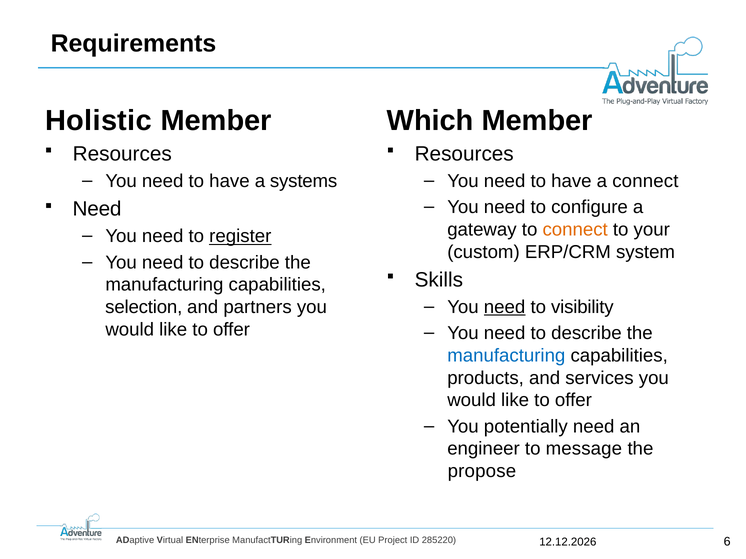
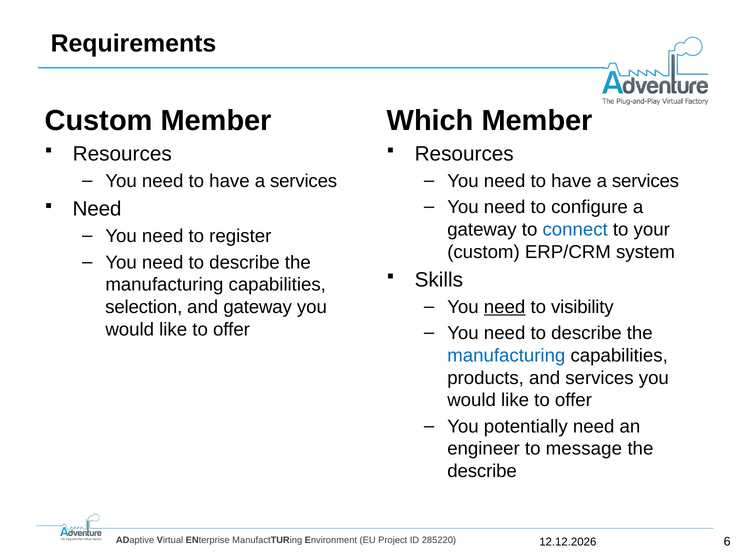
Holistic: Holistic -> Custom (99, 121)
systems: systems -> services (304, 181)
connect: connect -> services (646, 181)
connect colour: orange -> blue (575, 230)
register underline: present -> none (240, 237)
and partners: partners -> gateway (258, 307)
propose: propose -> describe (482, 472)
